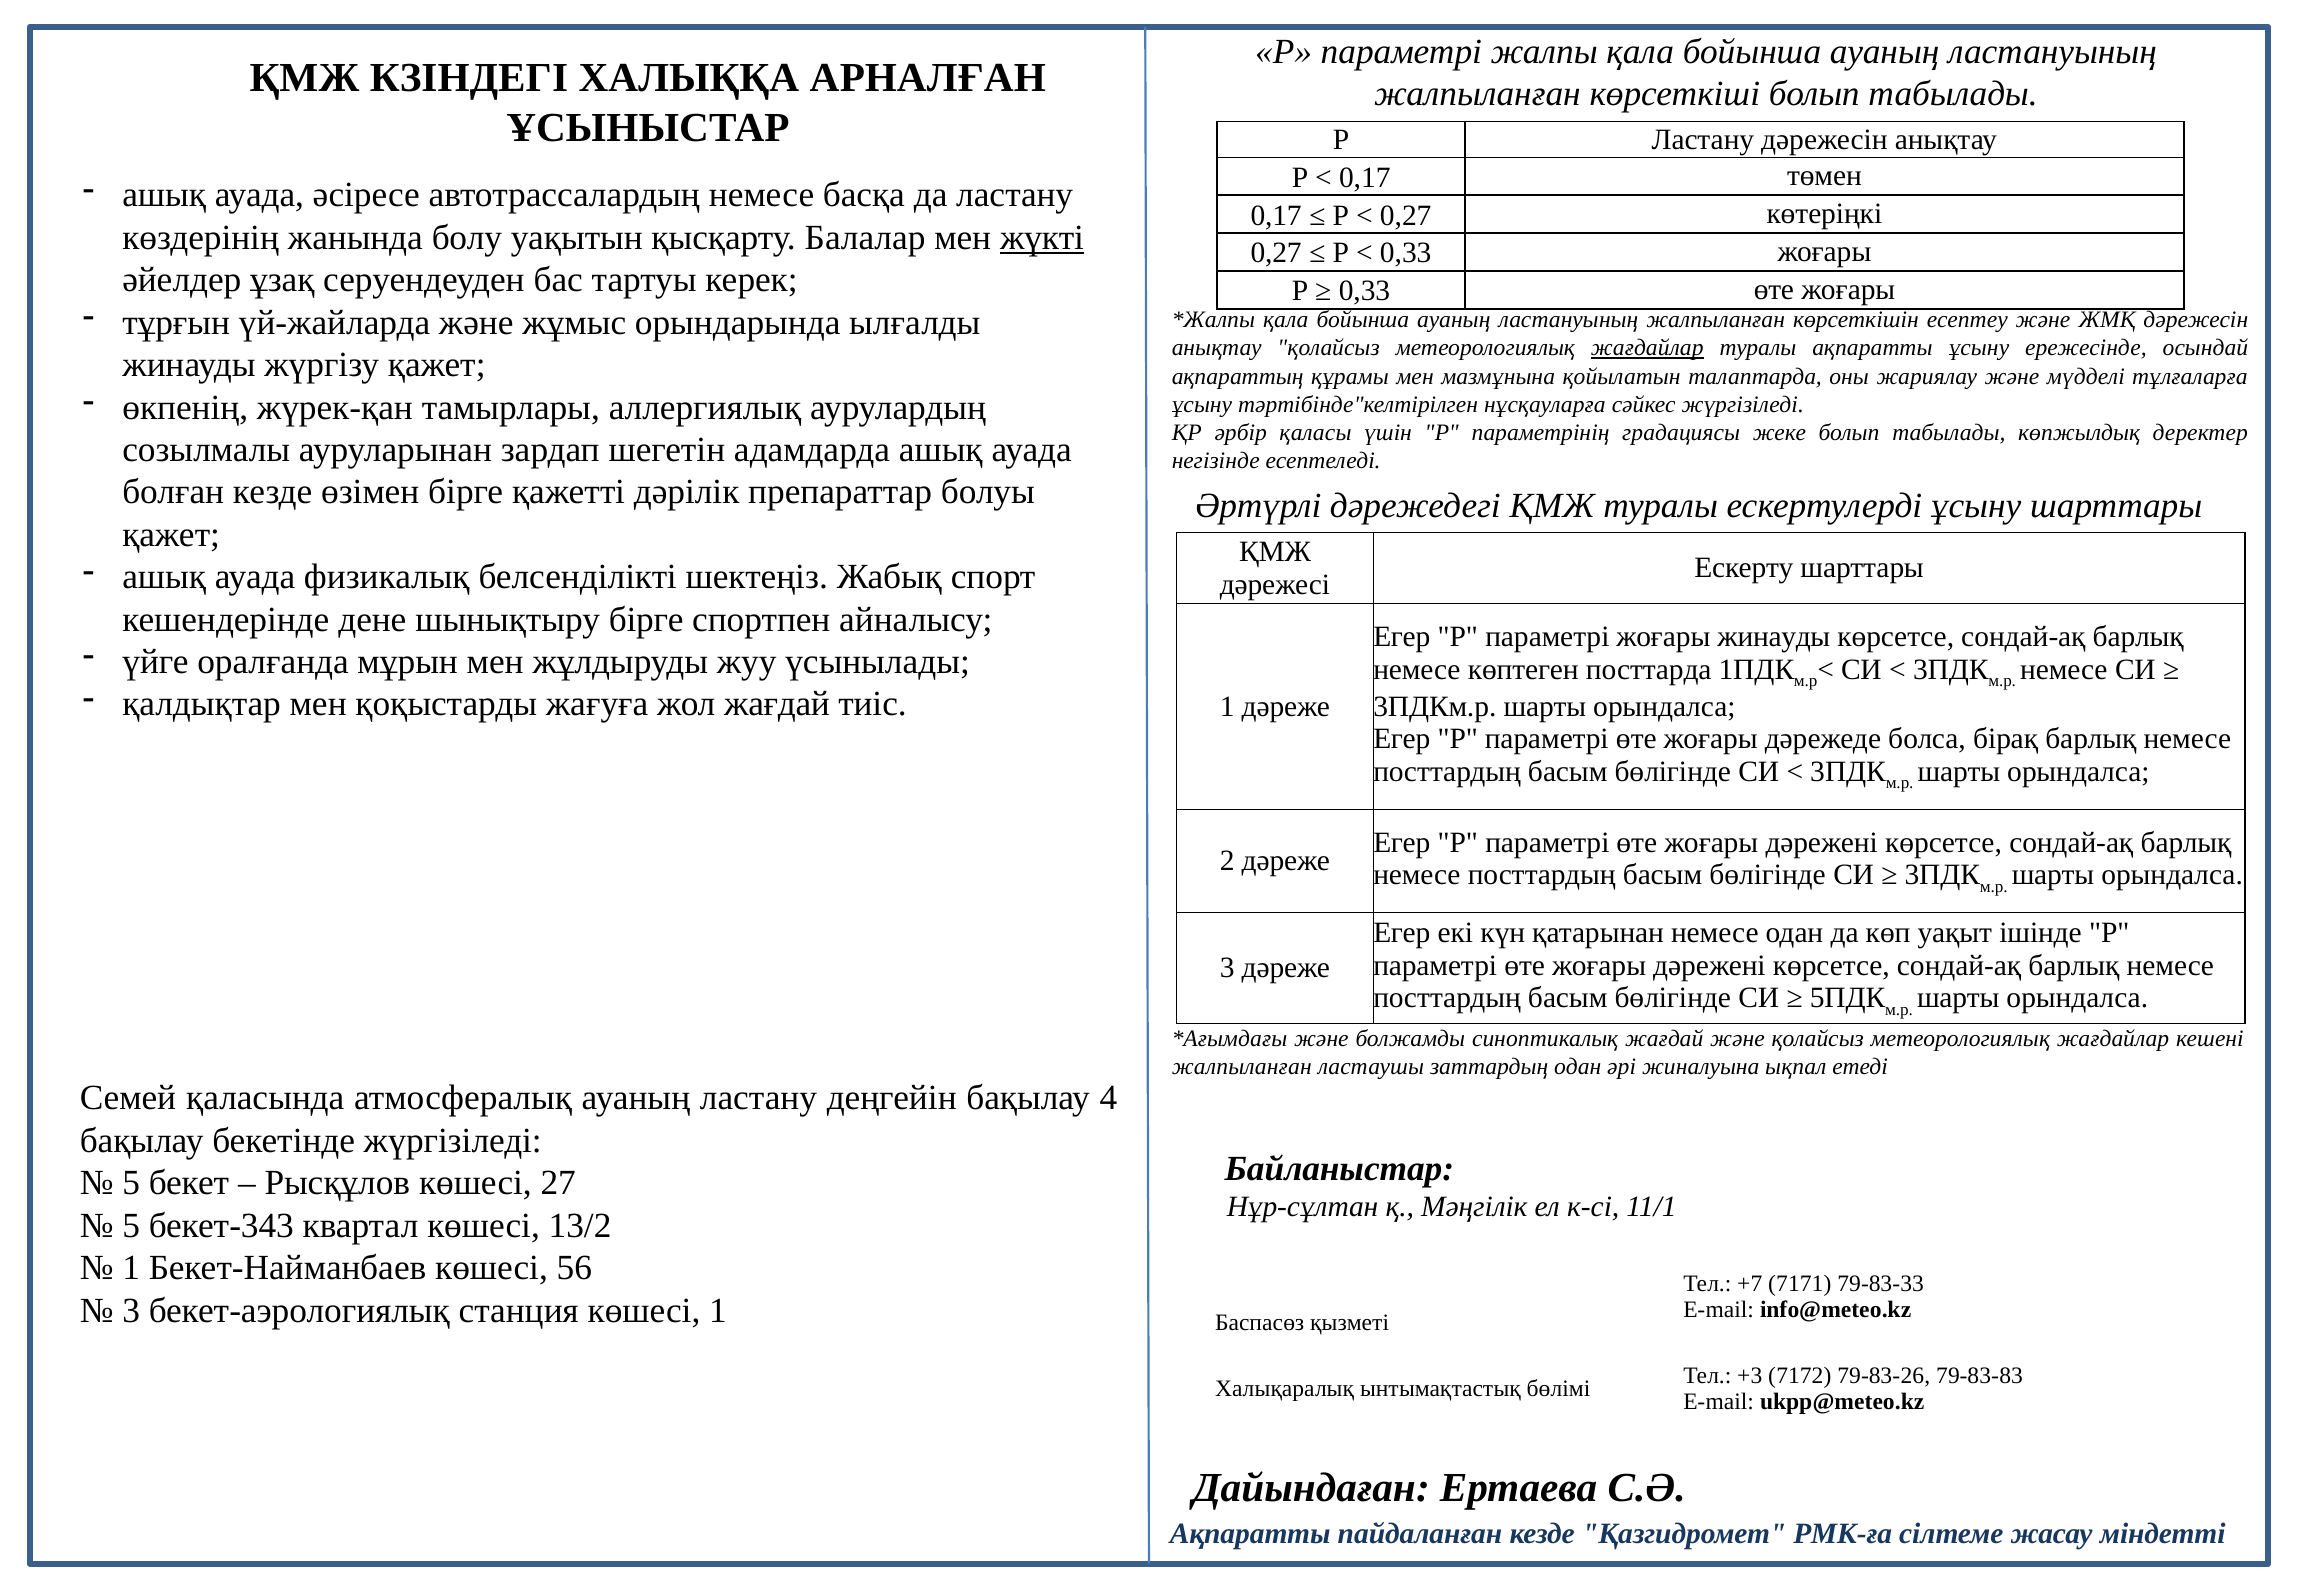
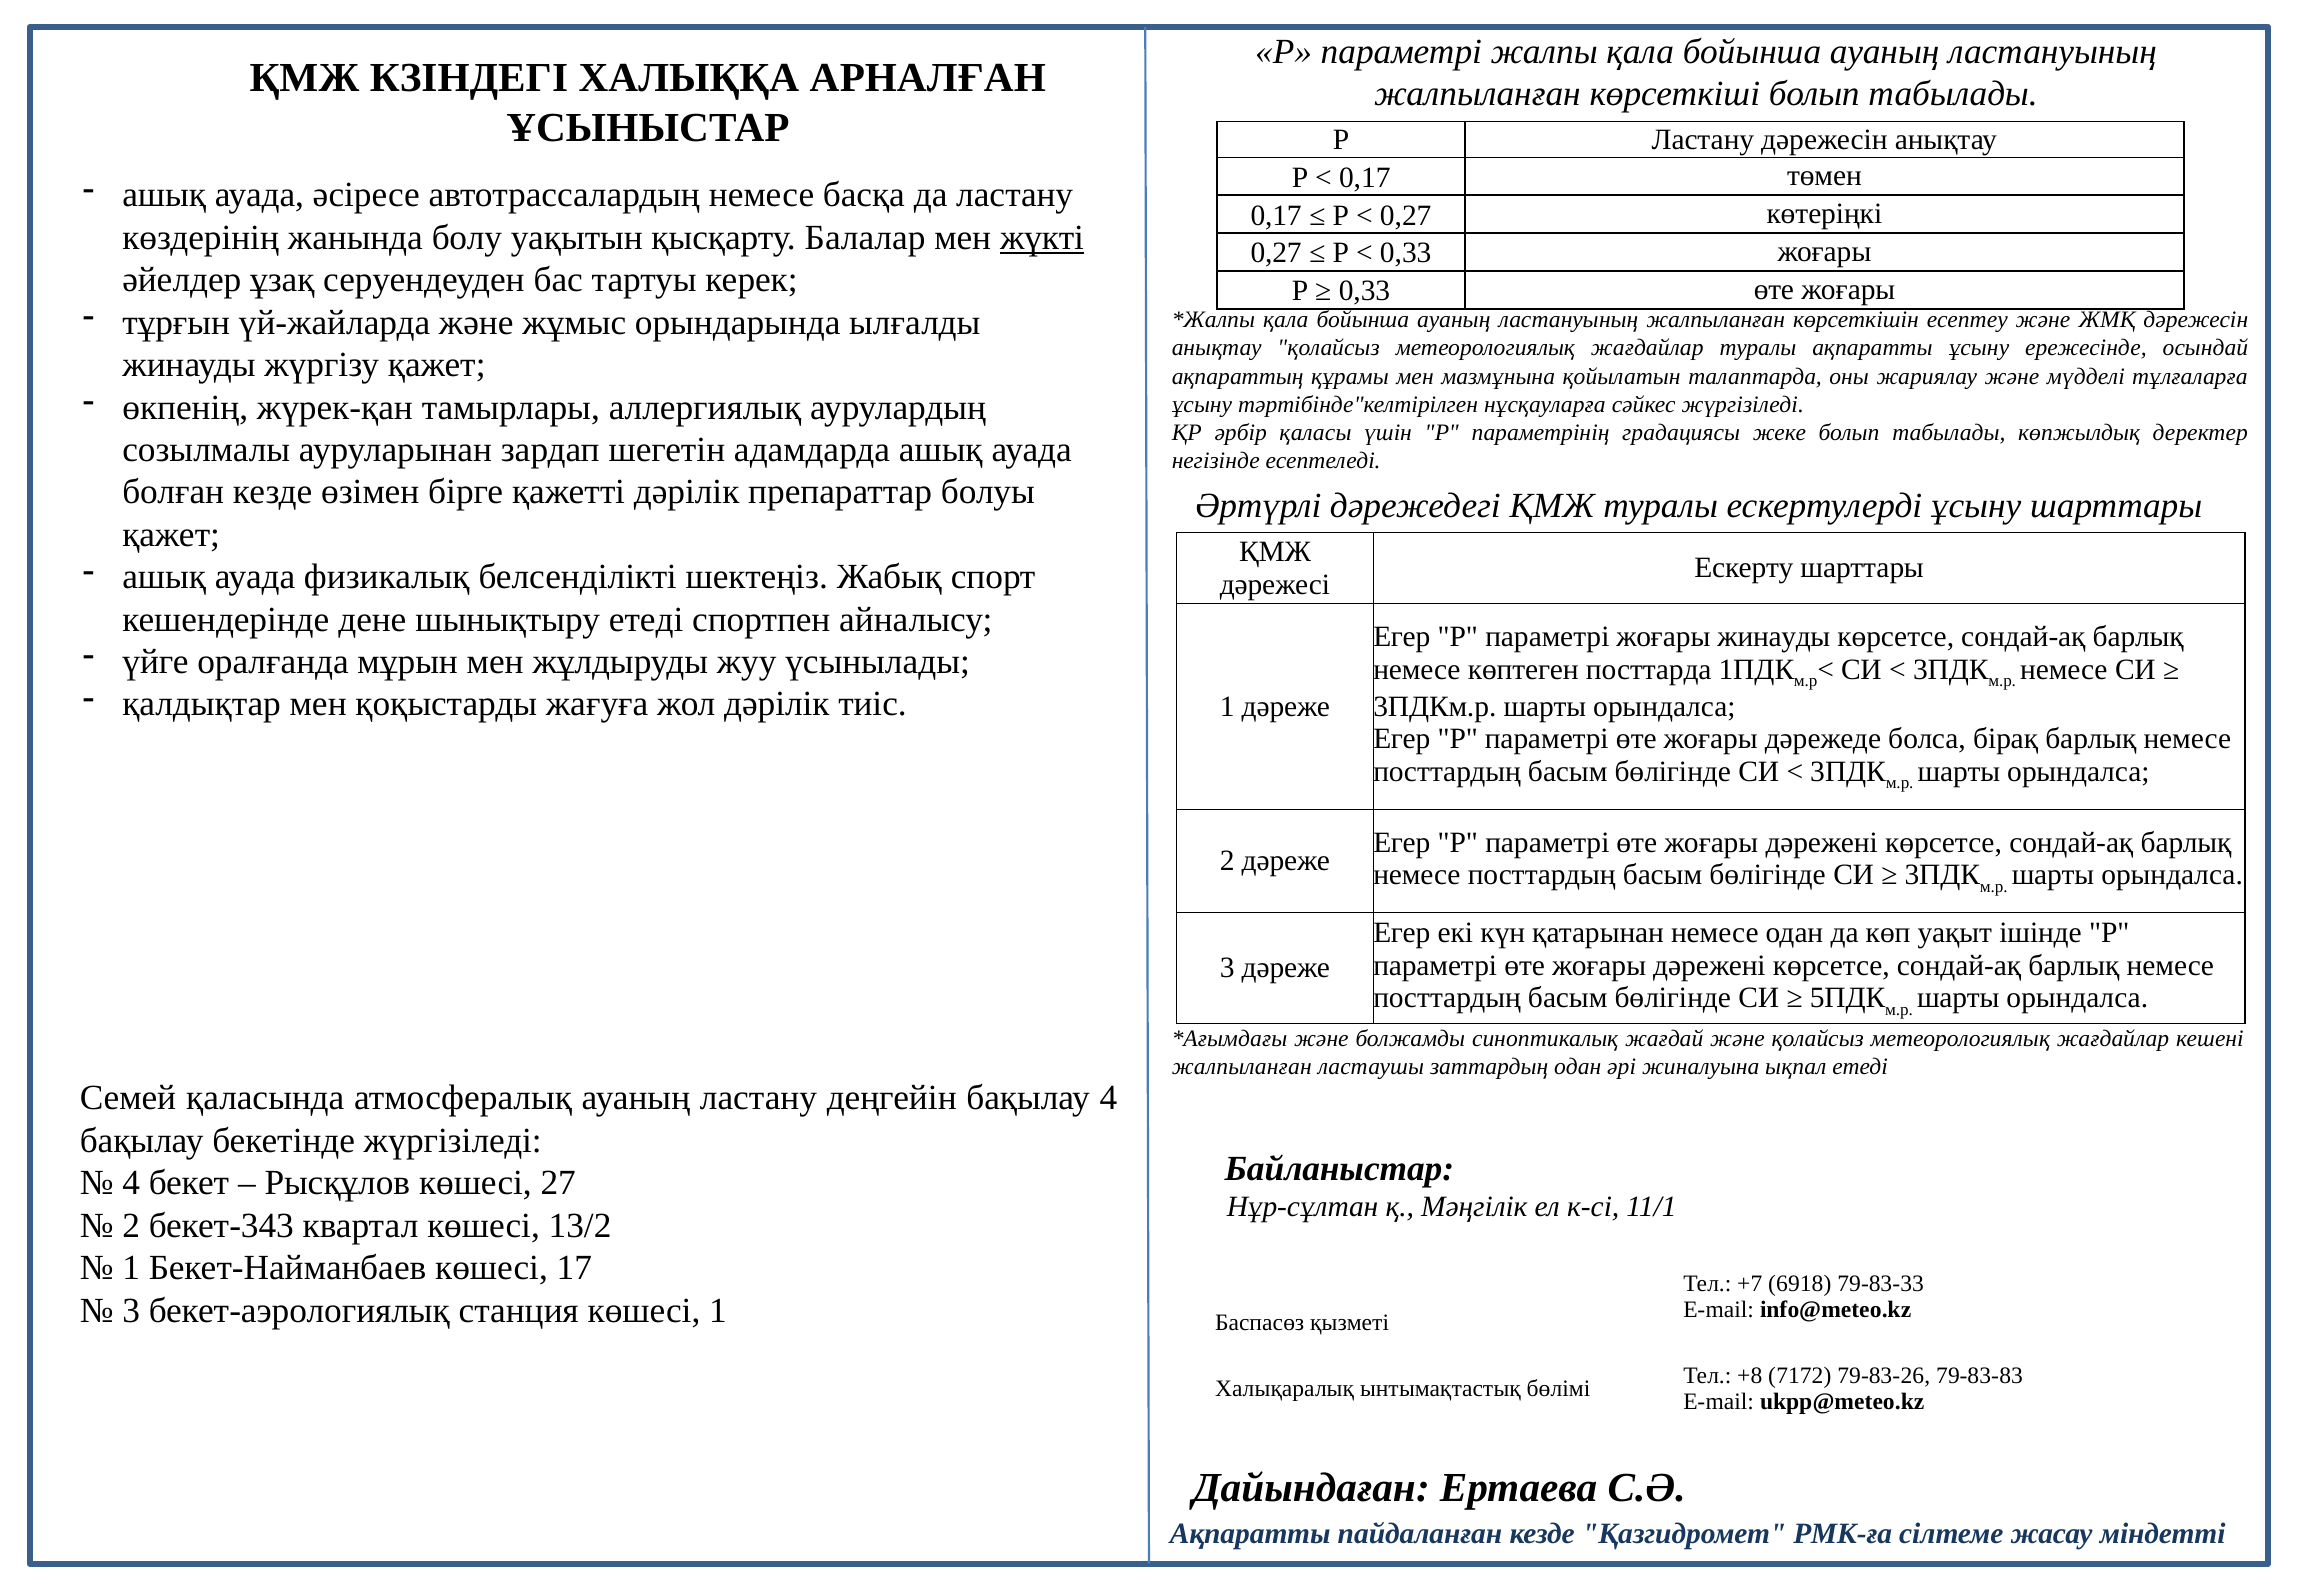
жағдайлар underline: present -> none (1647, 348)
шынықтыру бірге: бірге -> етеді (646, 619)
жол жағдай: жағдай -> дәрілік (777, 704)
5: 5 -> 4 (131, 1183)
5: 5 -> 2 (131, 1225)
56: 56 -> 17 (574, 1268)
7171: 7171 -> 6918 (1800, 1283)
+3: +3 -> +8 (1750, 1375)
